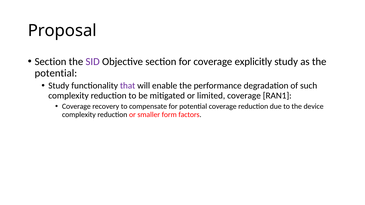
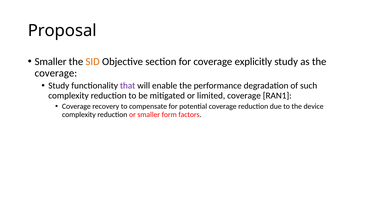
Section: Section -> Smaller (51, 62)
SID colour: purple -> orange (93, 62)
potential: potential -> coverage (56, 73)
